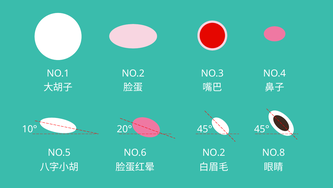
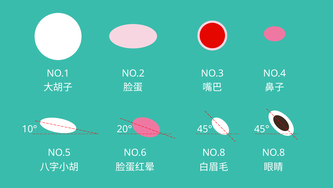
NO.2: NO.2 -> NO.8 (214, 152)
